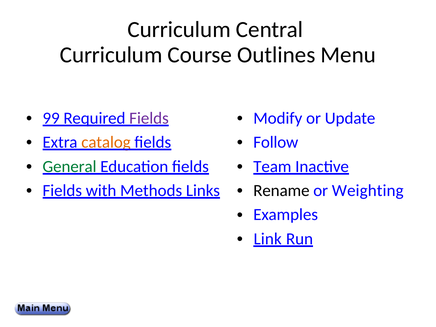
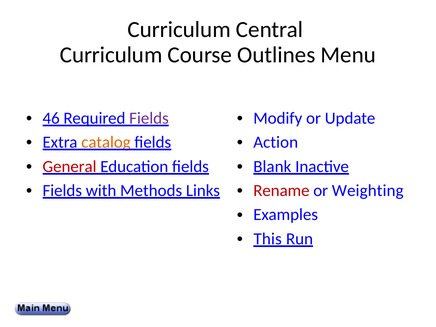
99: 99 -> 46 (51, 118)
Follow: Follow -> Action (276, 142)
General colour: green -> red (70, 166)
Team: Team -> Blank (272, 166)
Rename colour: black -> red (281, 191)
Link: Link -> This (268, 239)
